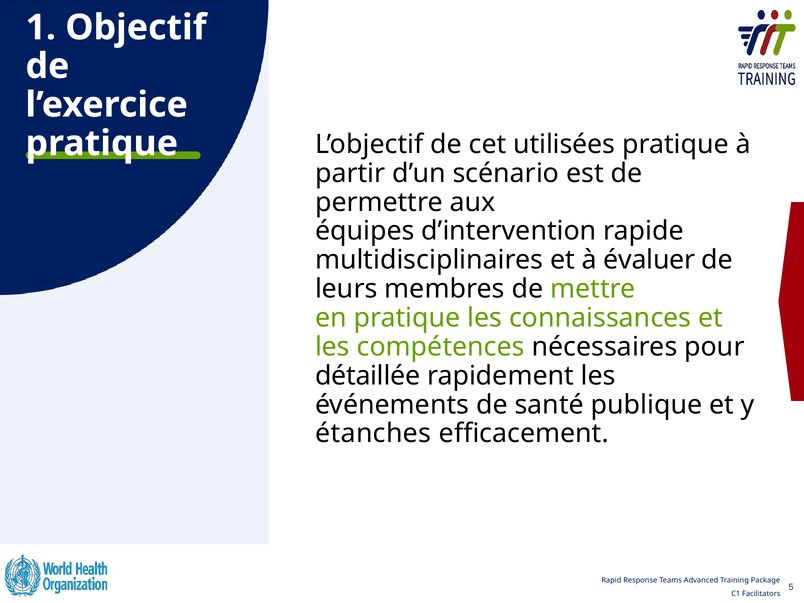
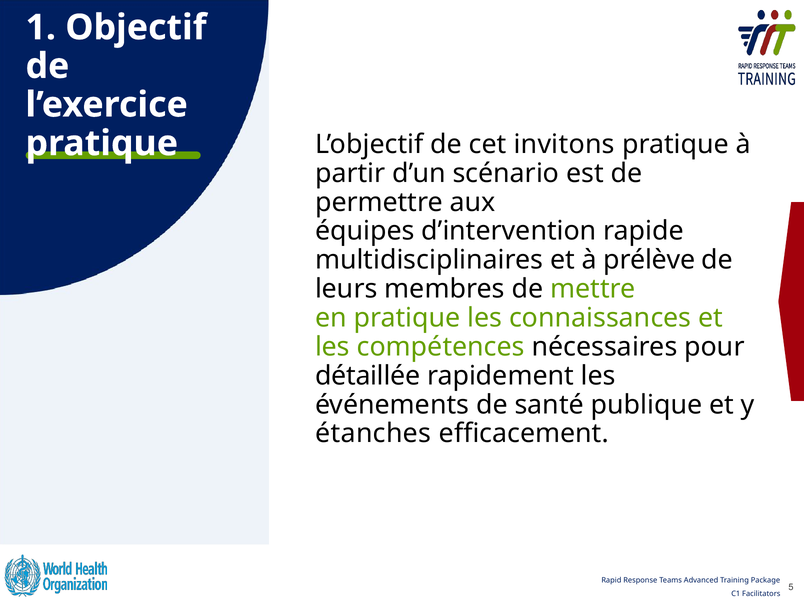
utilisées: utilisées -> invitons (564, 144)
évaluer: évaluer -> prélève (649, 260)
